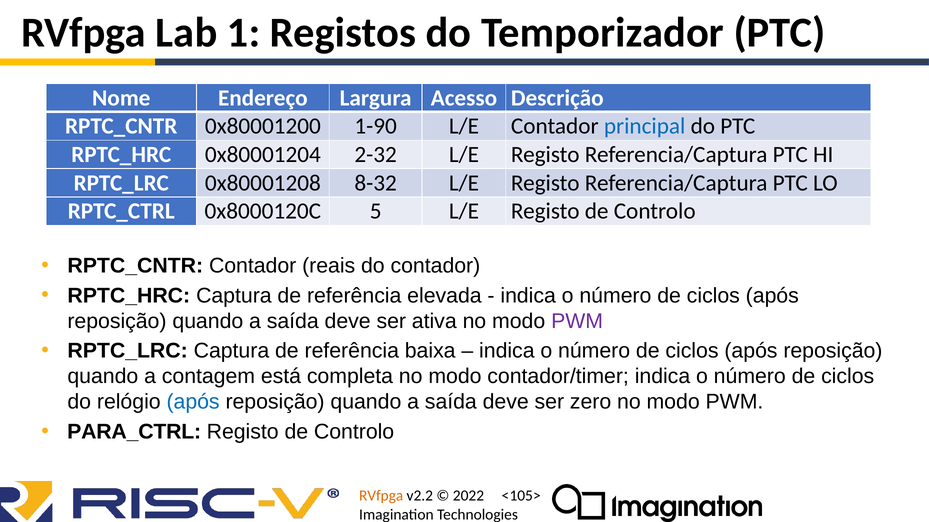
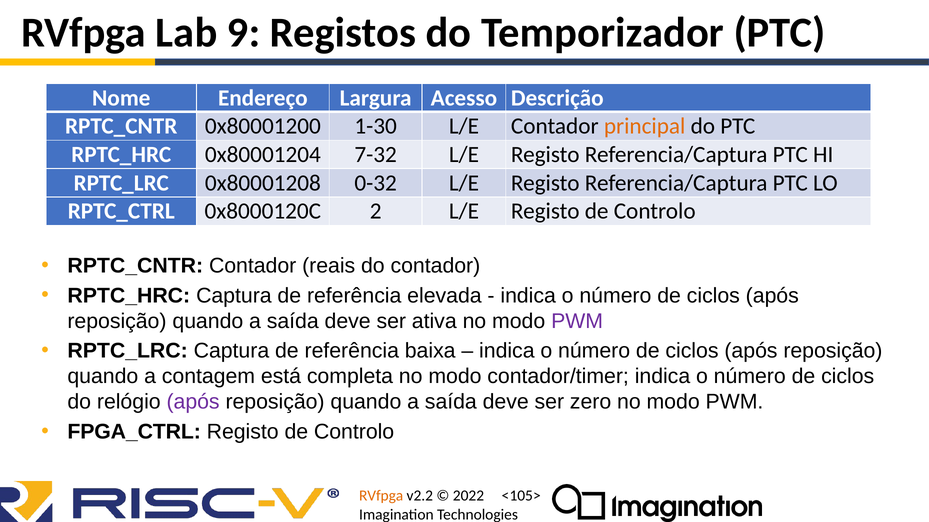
1: 1 -> 9 (244, 33)
1-90: 1-90 -> 1-30 (376, 126)
principal colour: blue -> orange (645, 126)
2-32: 2-32 -> 7-32 (376, 155)
8-32: 8-32 -> 0-32 (376, 183)
5: 5 -> 2 (376, 211)
após colour: blue -> purple (193, 402)
PARA_CTRL: PARA_CTRL -> FPGA_CTRL (134, 432)
